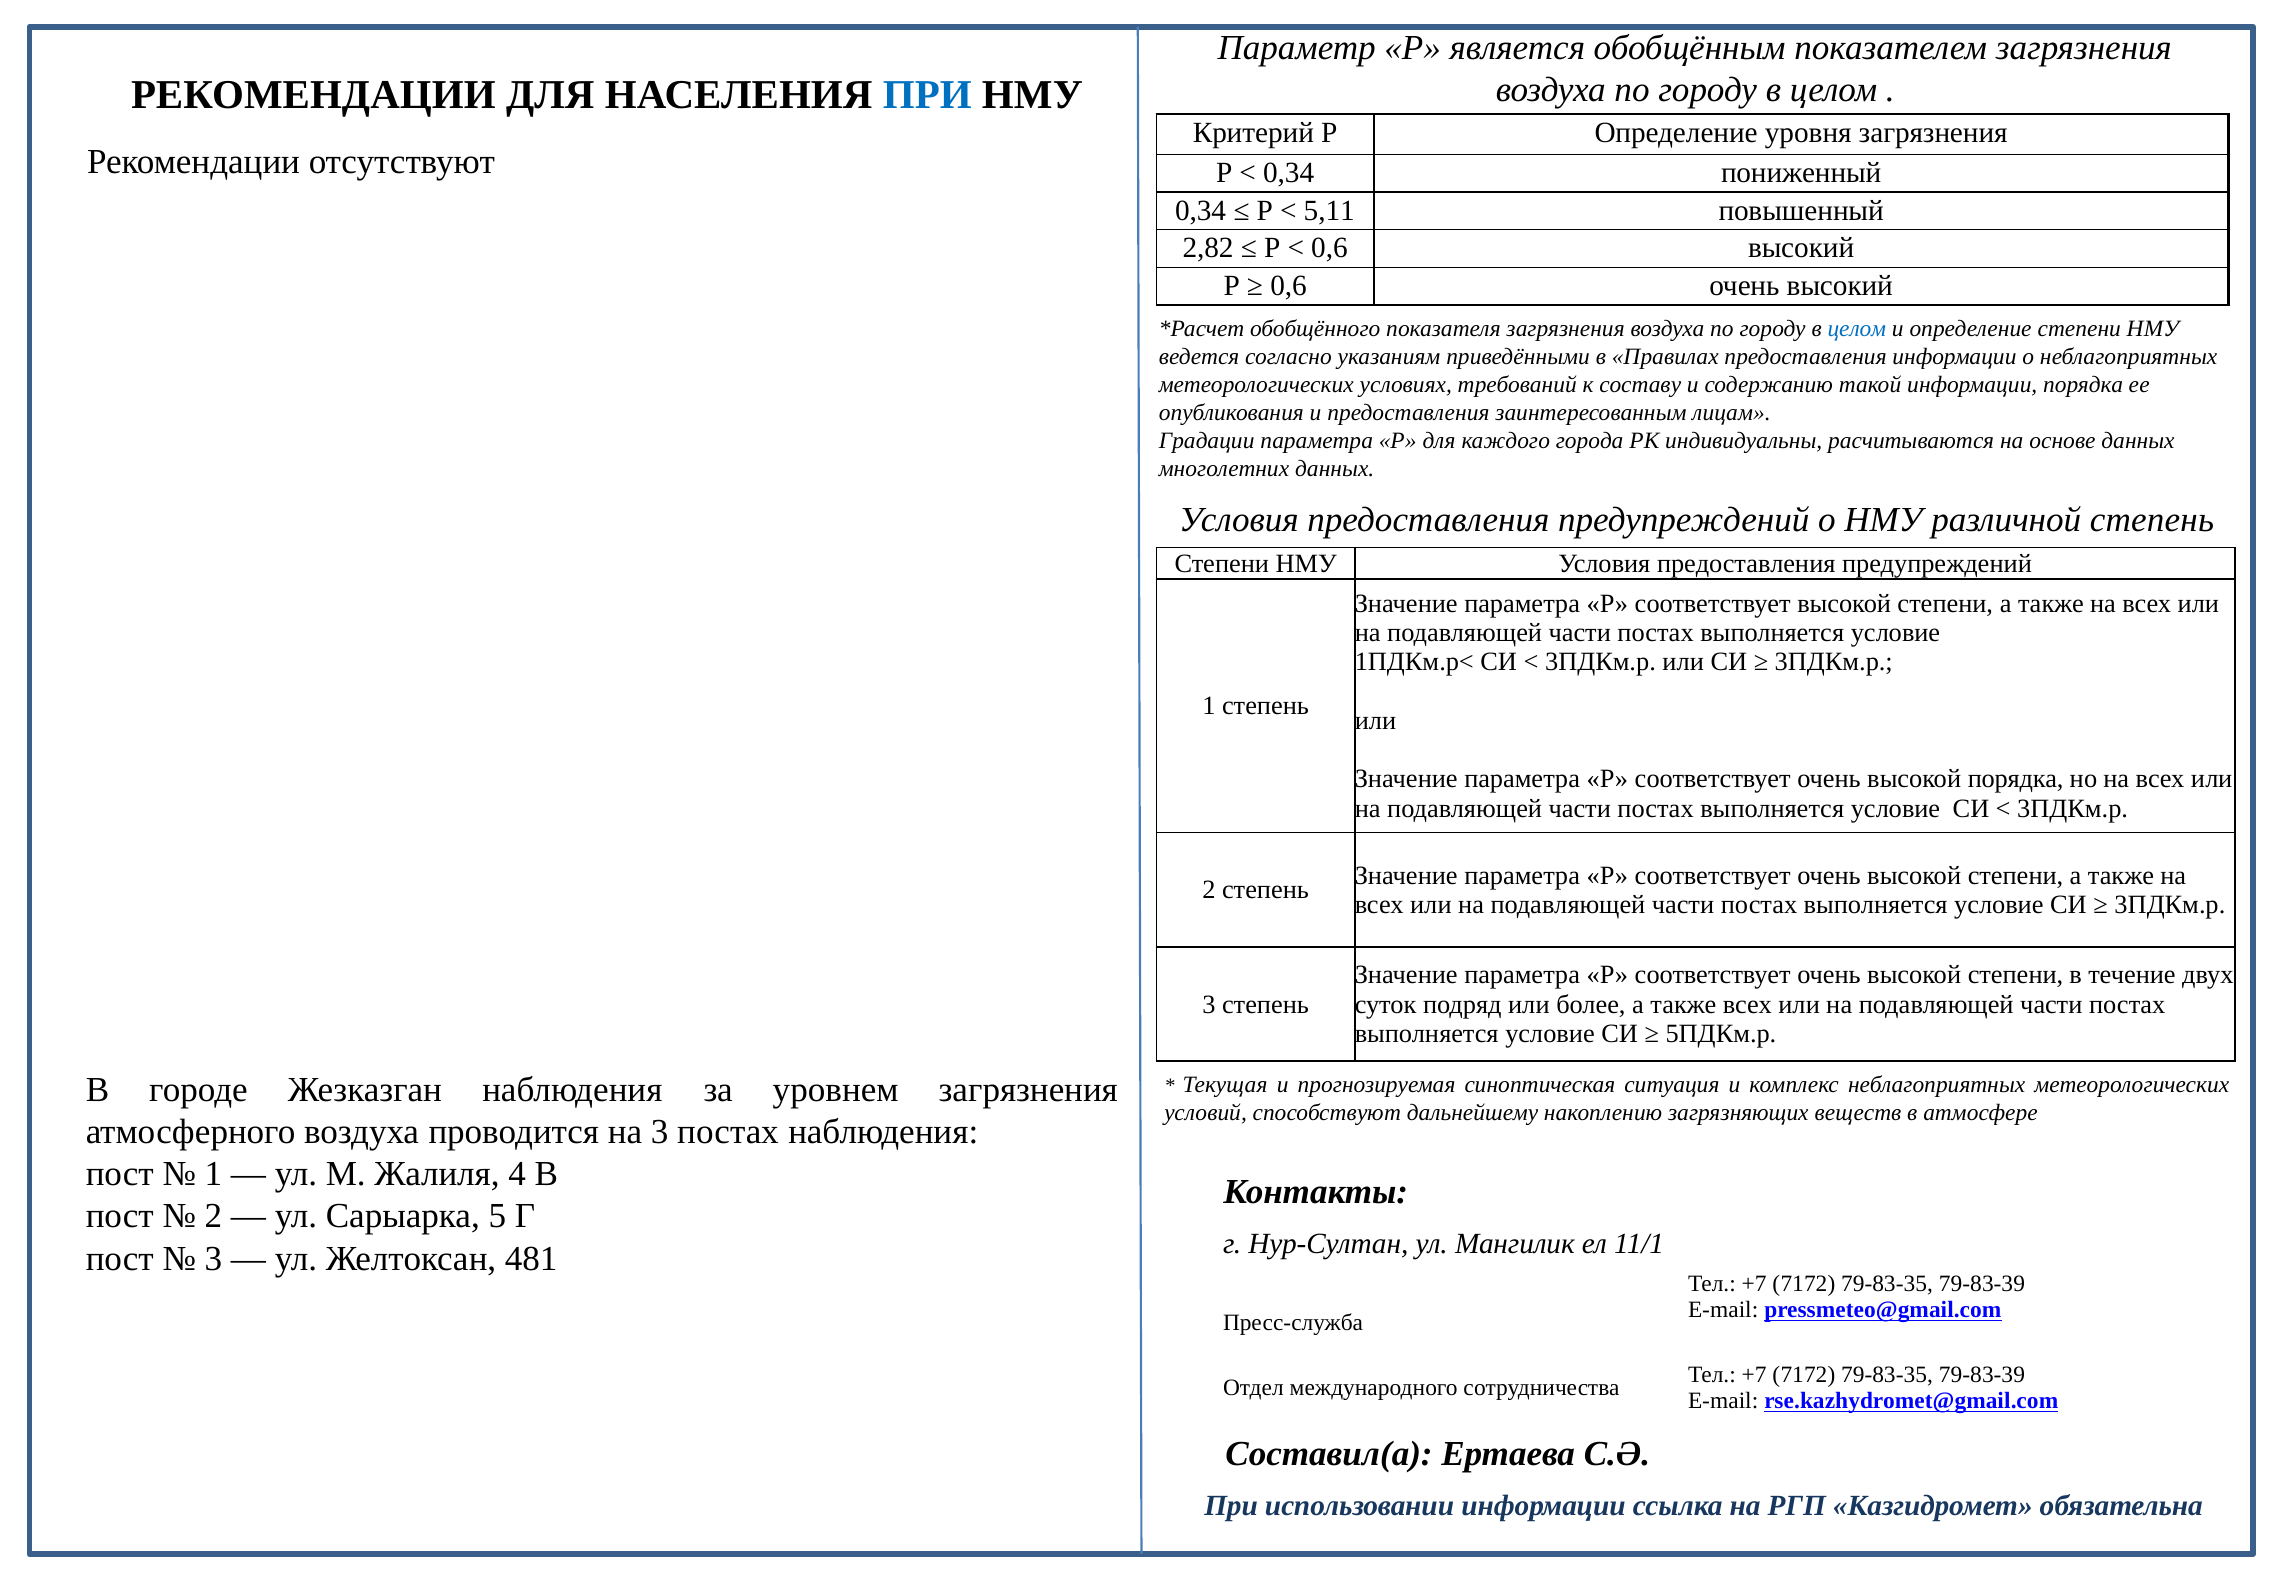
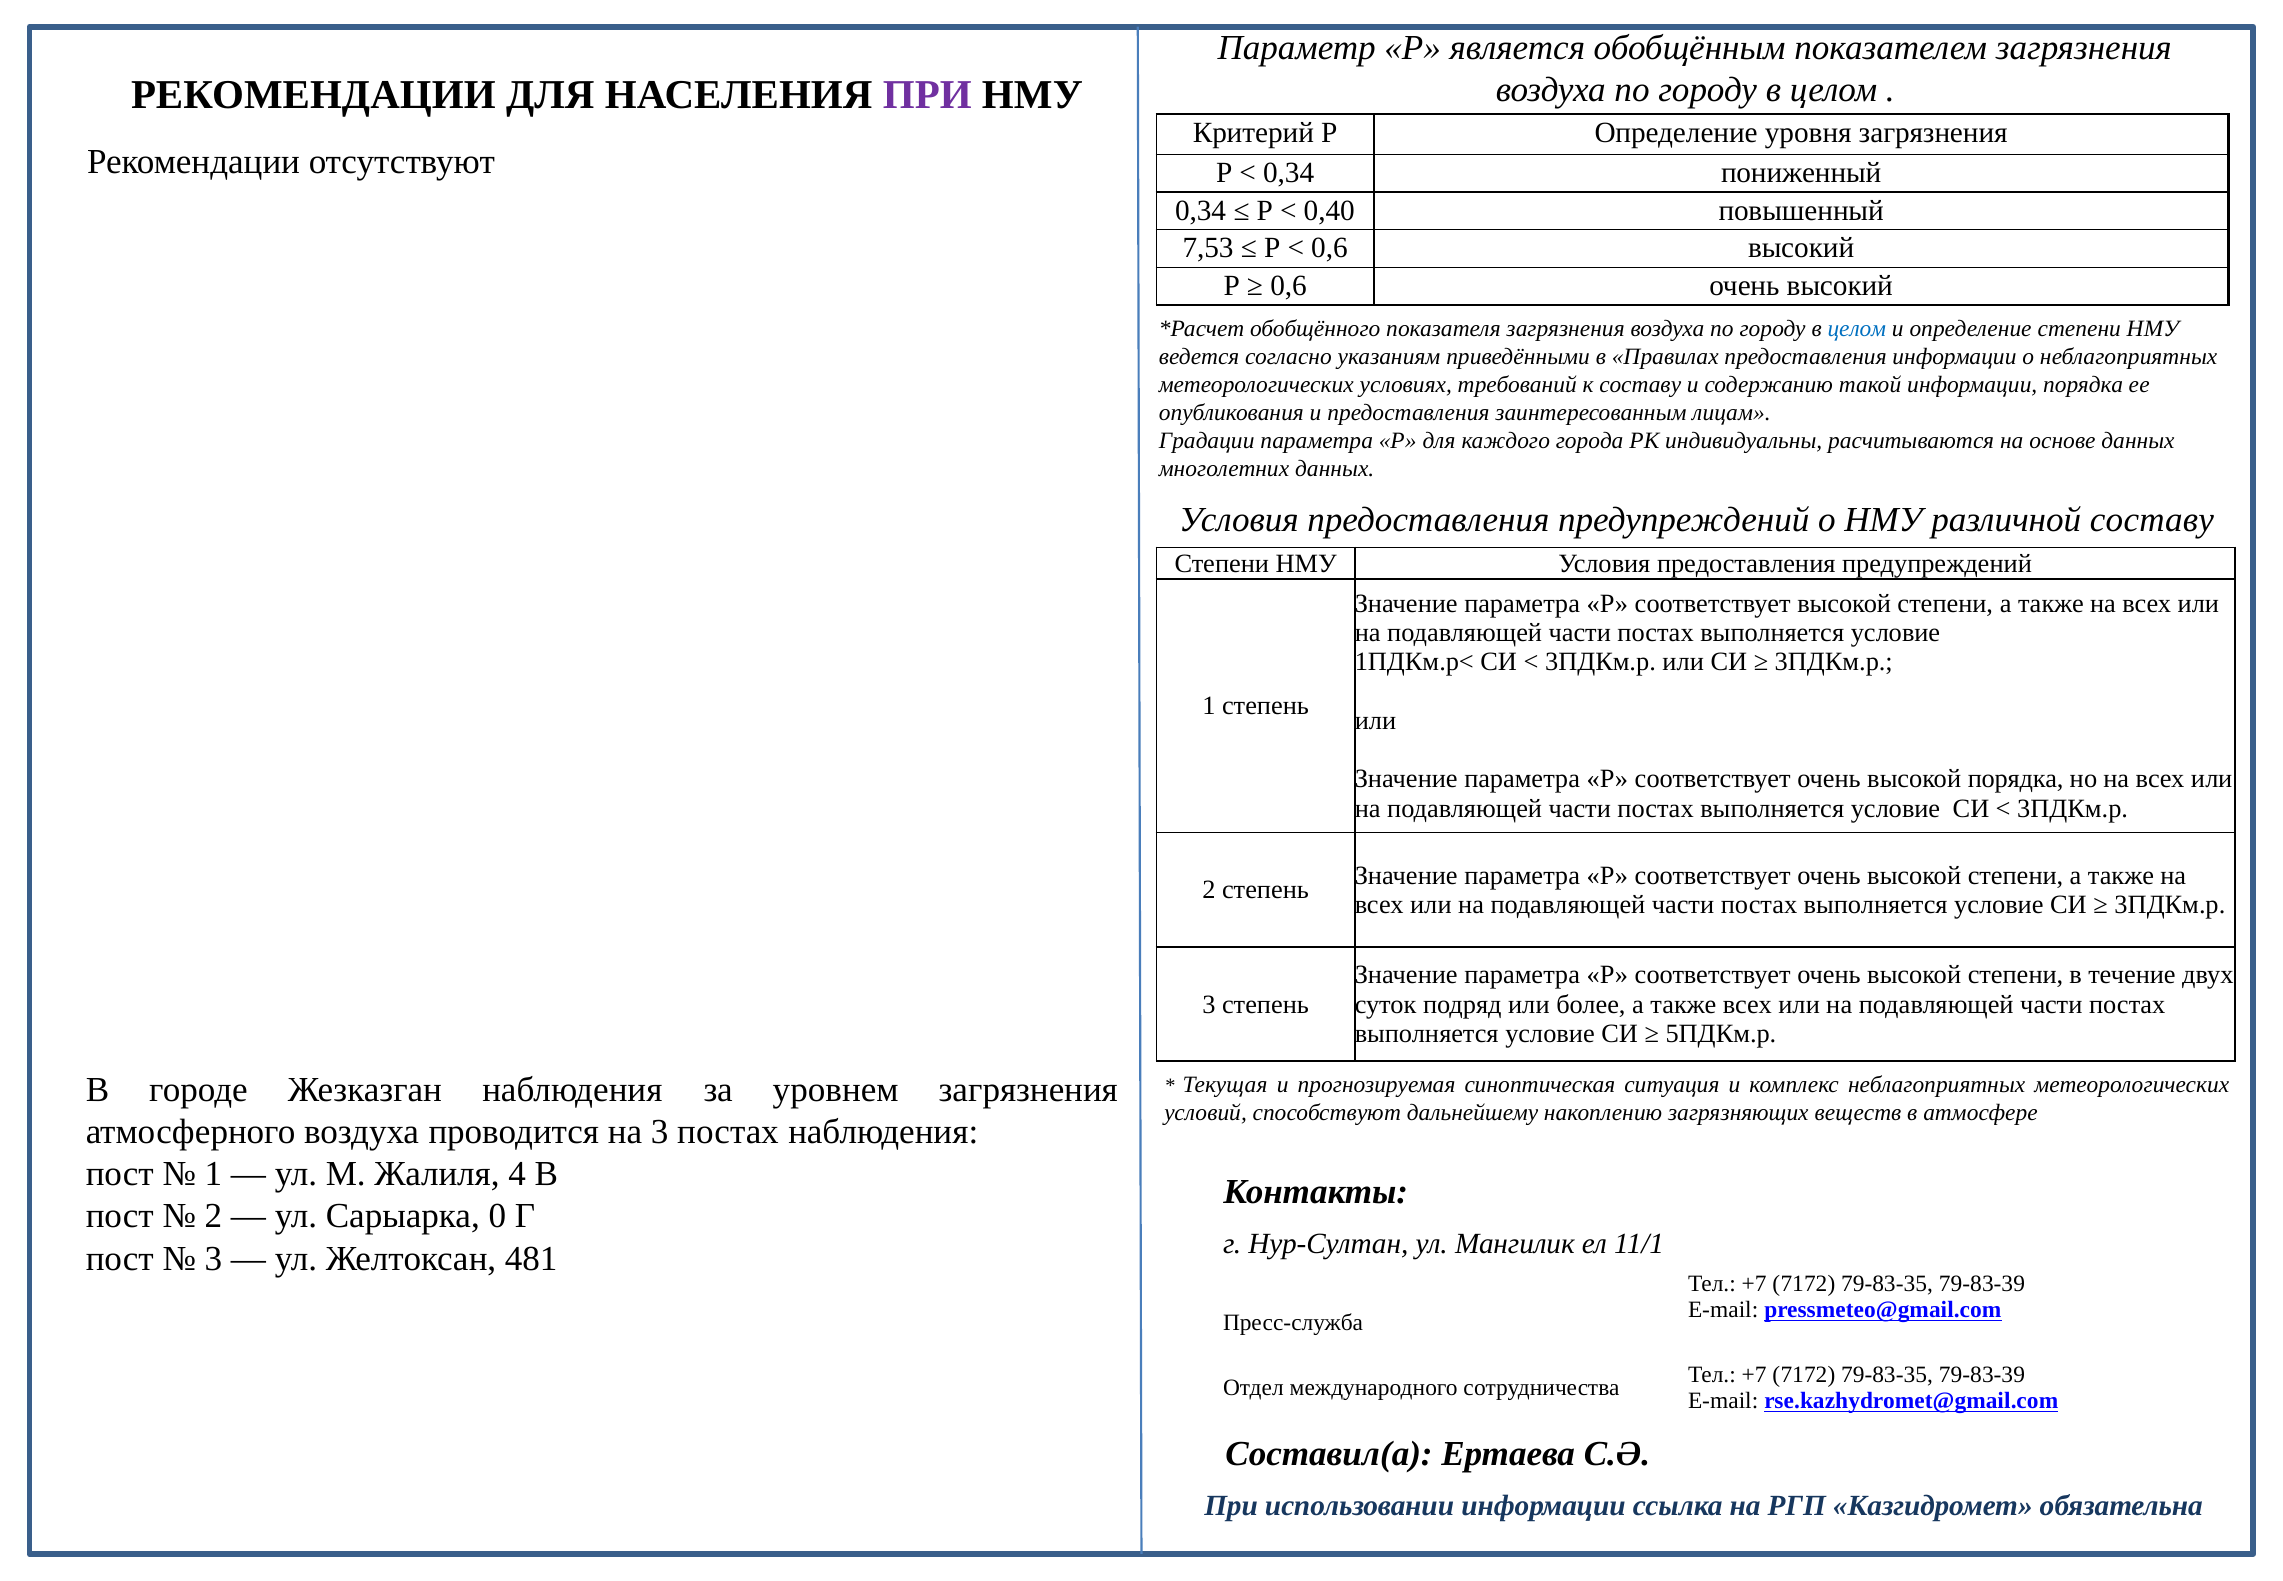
ПРИ colour: blue -> purple (927, 95)
5,11: 5,11 -> 0,40 (1329, 210)
2,82: 2,82 -> 7,53 (1208, 248)
различной степень: степень -> составу (2152, 520)
5: 5 -> 0 (497, 1216)
